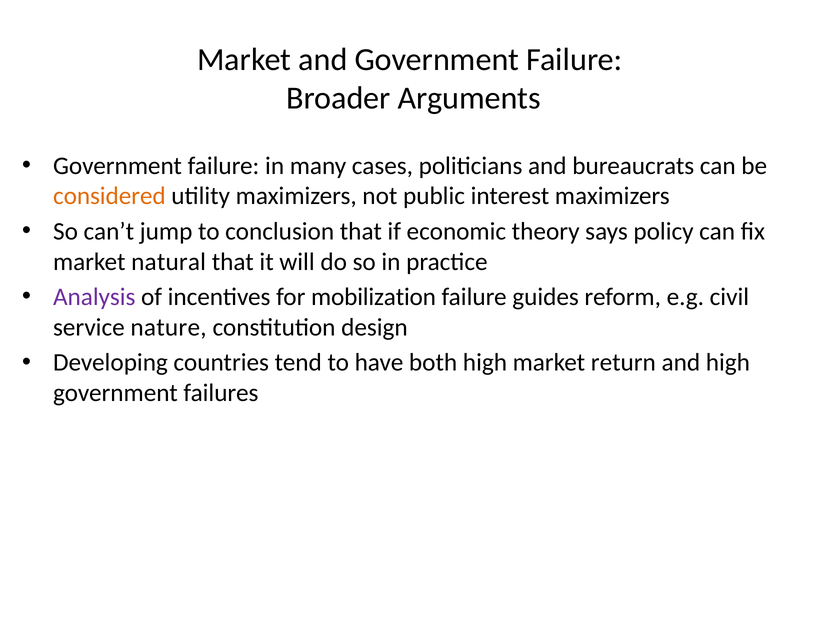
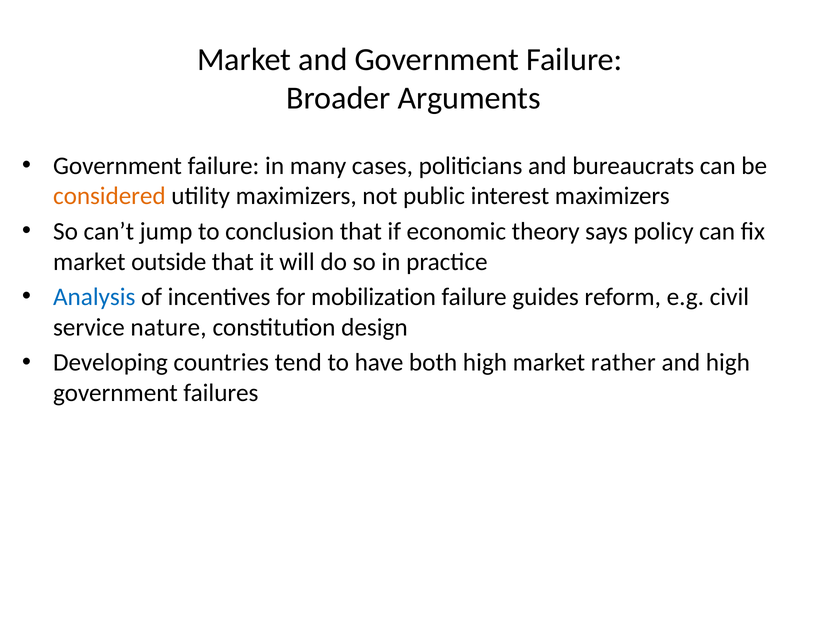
natural: natural -> outside (169, 262)
Analysis colour: purple -> blue (94, 297)
return: return -> rather (623, 363)
